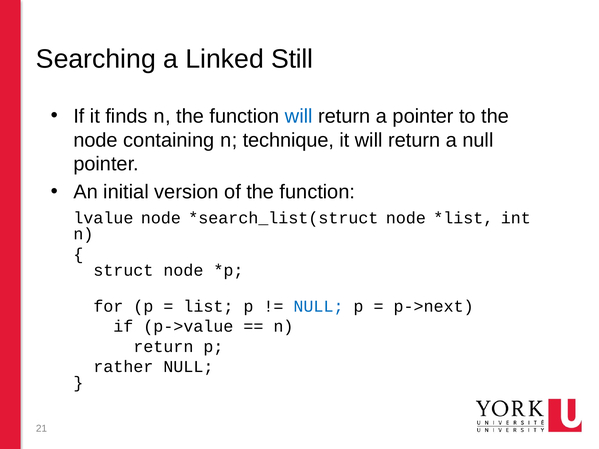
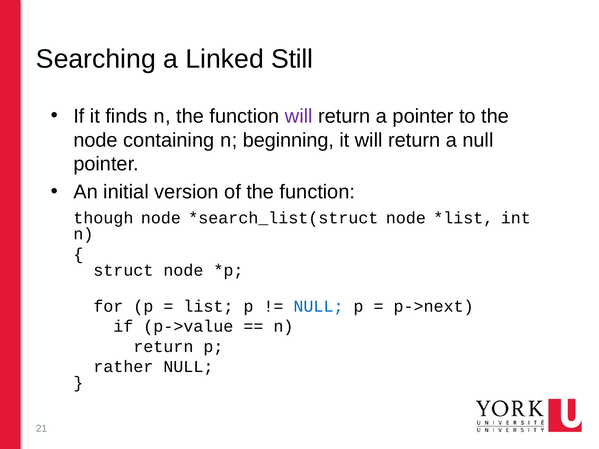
will colour: blue -> purple (299, 116)
technique: technique -> beginning (288, 140)
lvalue: lvalue -> though (103, 218)
